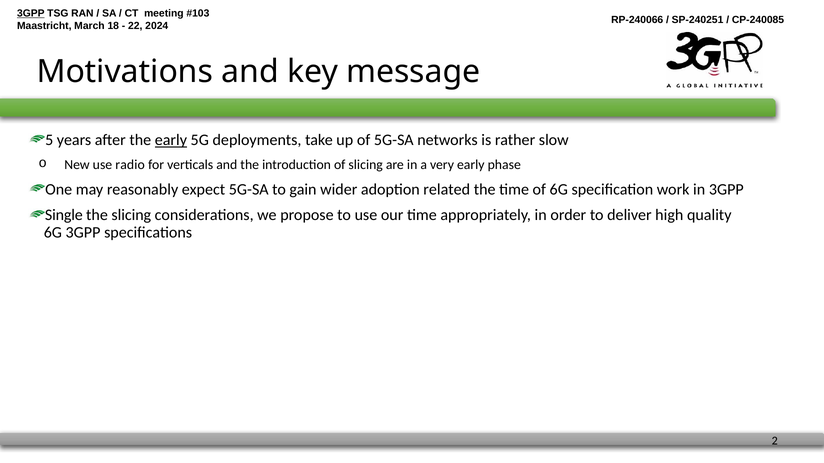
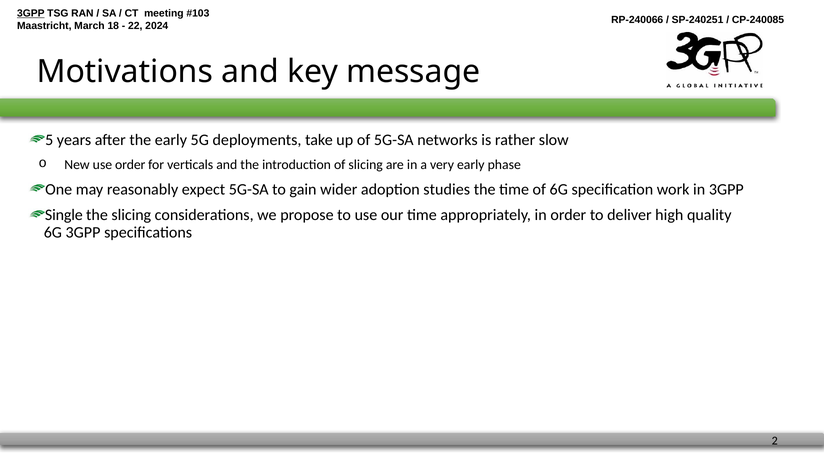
early underline: present -> none (171, 140)
use radio: radio -> order (130, 165)
related: related -> studies (447, 189)
